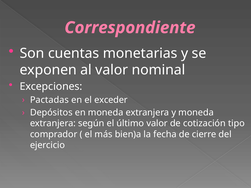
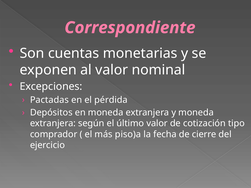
exceder: exceder -> pérdida (111, 100)
bien)a: bien)a -> piso)a (128, 134)
